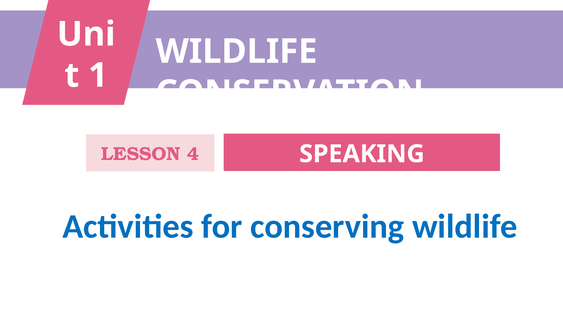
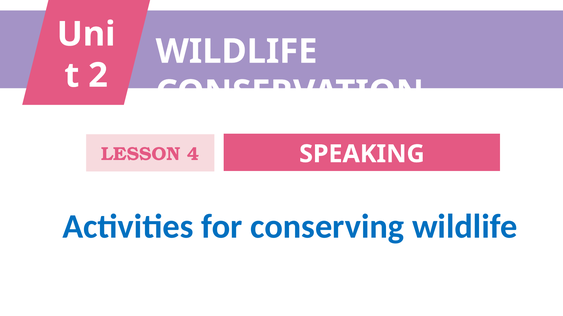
1: 1 -> 2 (98, 76)
